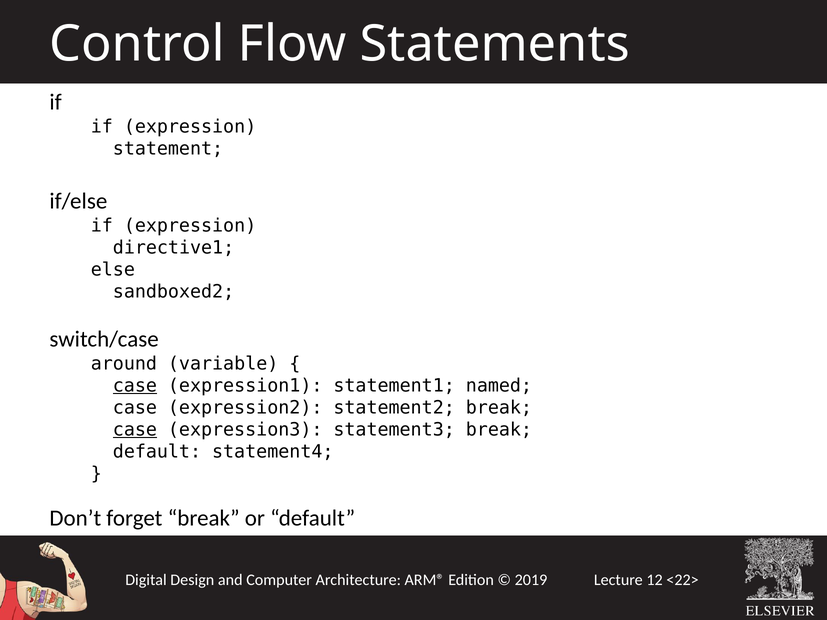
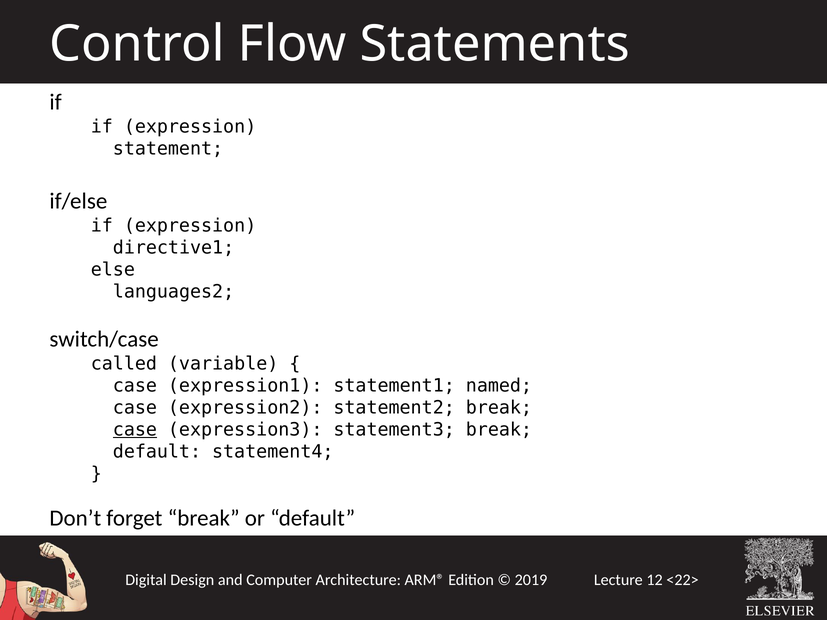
sandboxed2: sandboxed2 -> languages2 (174, 292)
around: around -> called (124, 364)
case underline: present -> none (135, 386)
